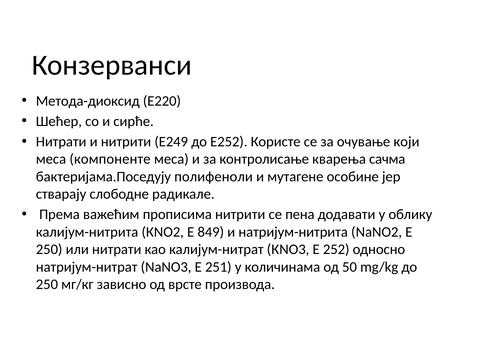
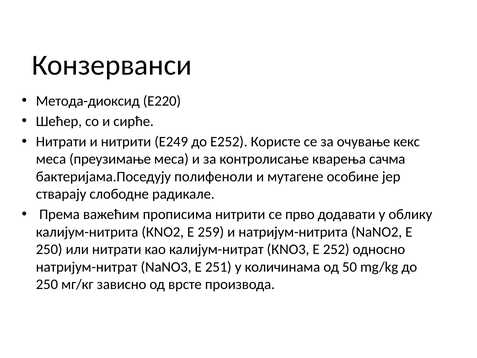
који: који -> кекс (407, 142)
компоненте: компоненте -> преузимање (110, 159)
пена: пена -> прво (300, 214)
849: 849 -> 259 (211, 232)
